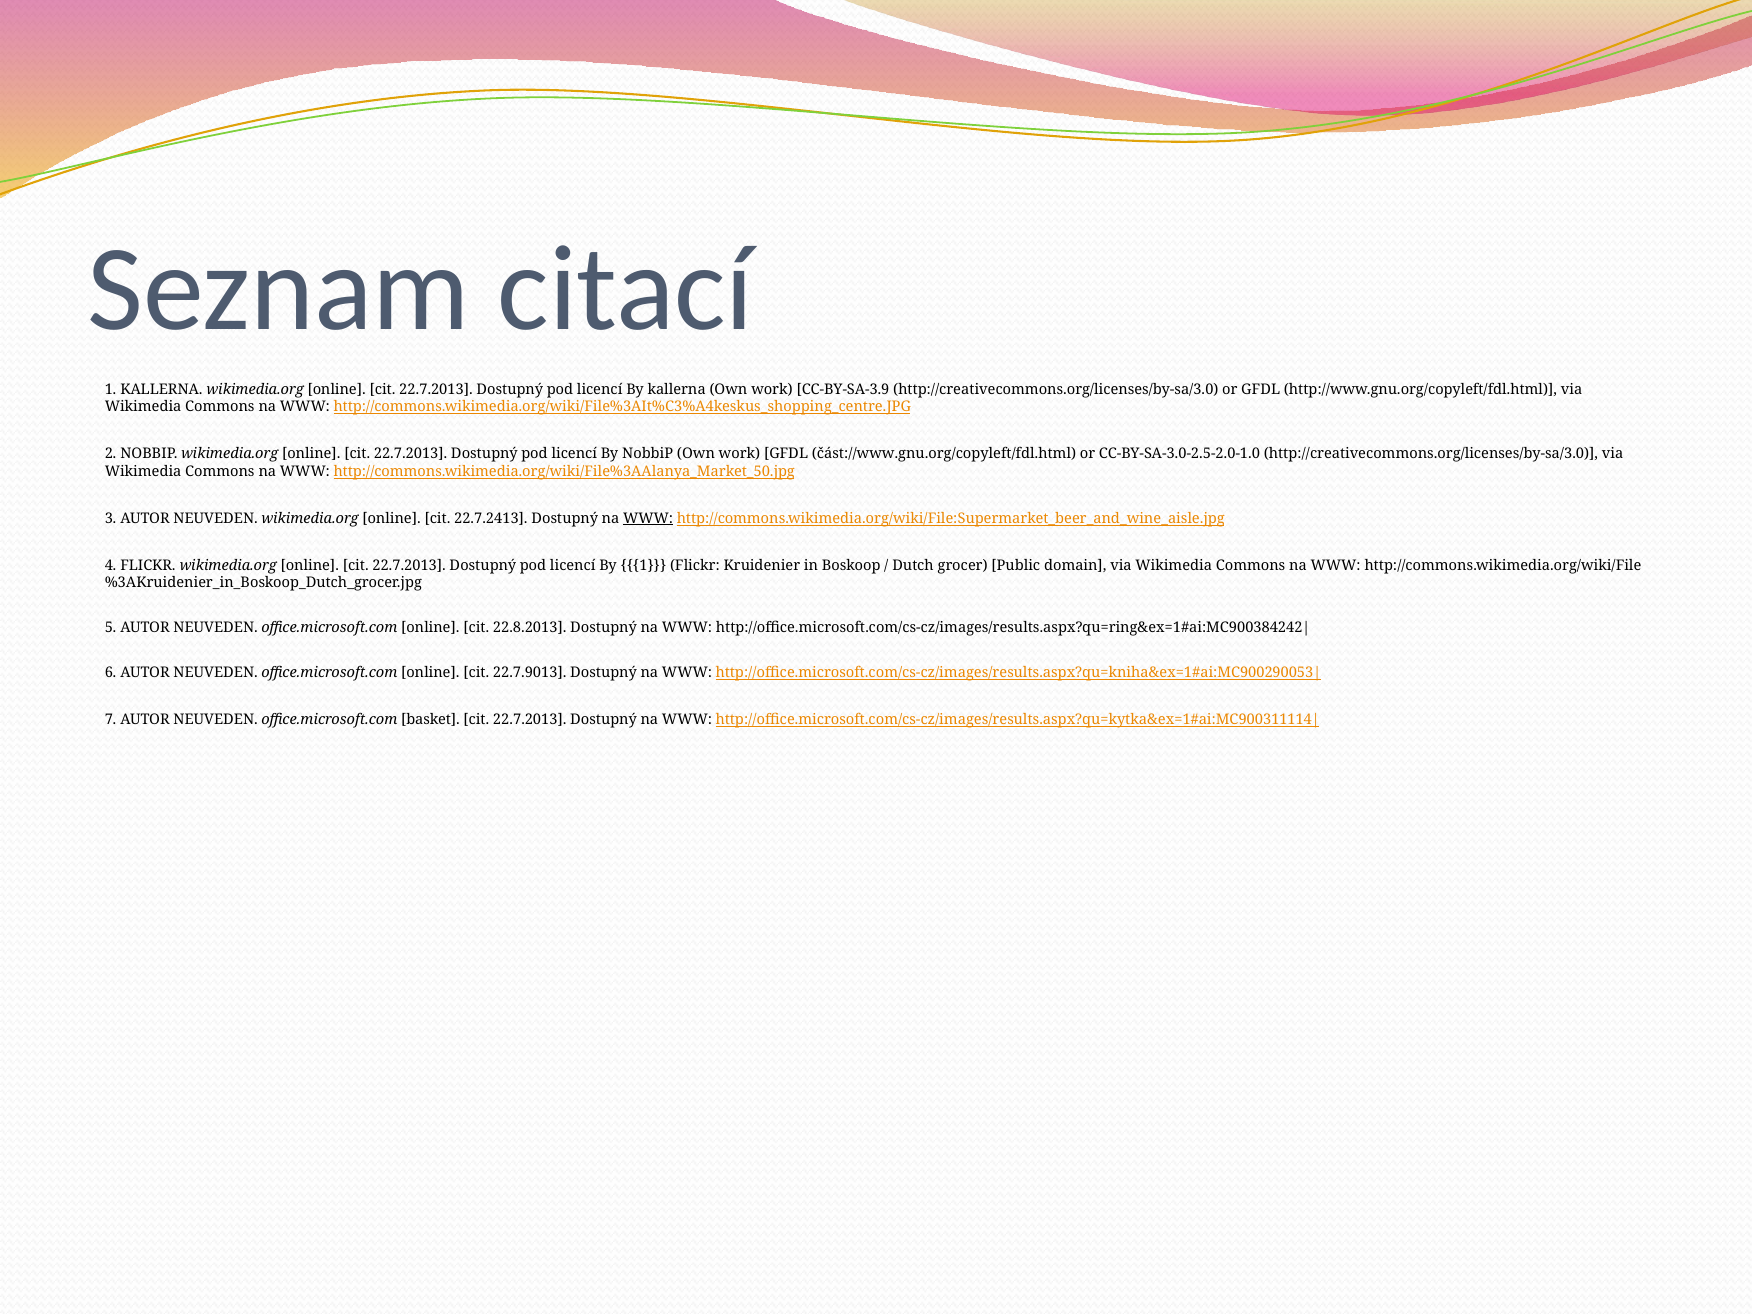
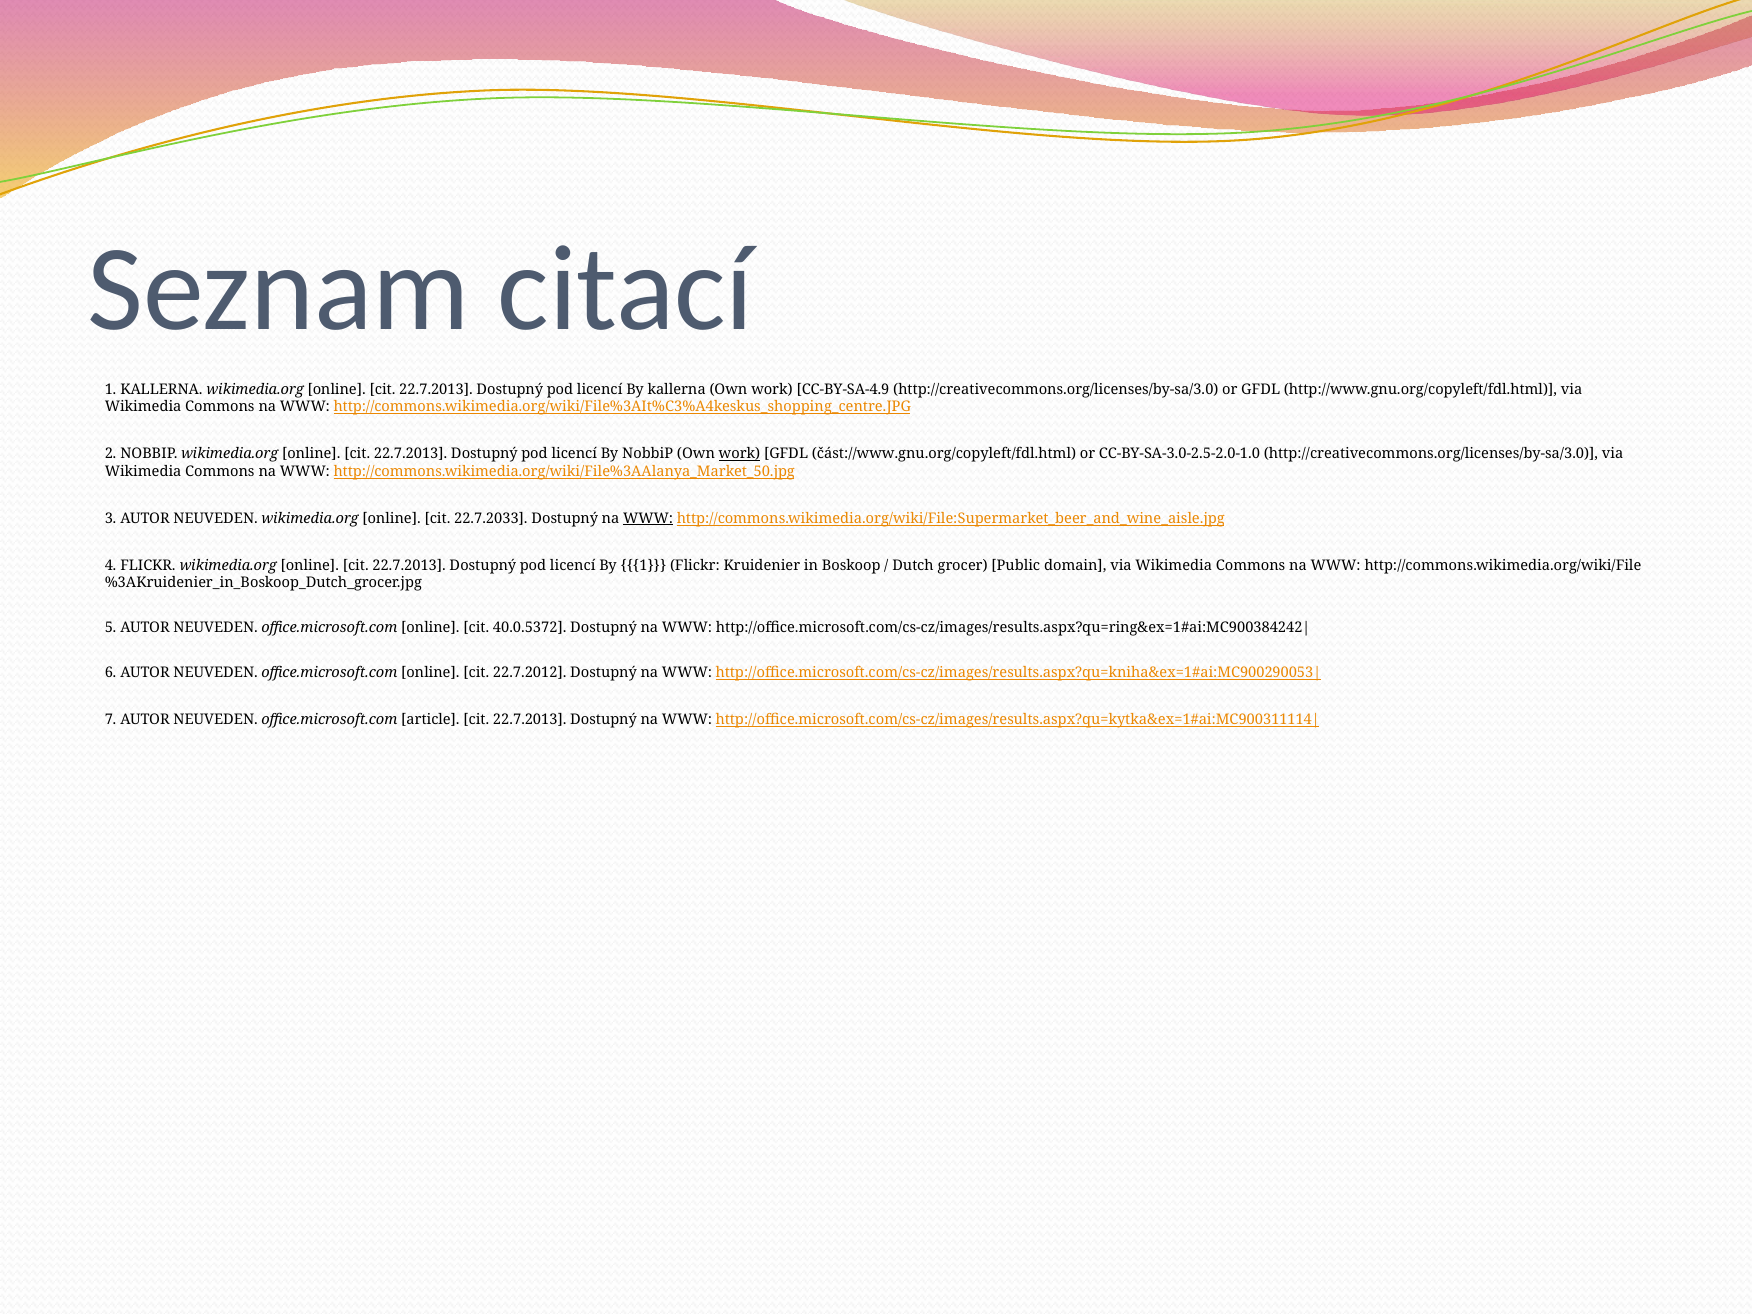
CC-BY-SA-3.9: CC-BY-SA-3.9 -> CC-BY-SA-4.9 (843, 389)
work underline: none -> present (740, 454)
22.7.2413: 22.7.2413 -> 22.7.2033 (491, 518)
22.8.2013: 22.8.2013 -> 40.0.5372 (530, 628)
22.7.9013: 22.7.9013 -> 22.7.2012 (530, 673)
basket: basket -> article (430, 720)
